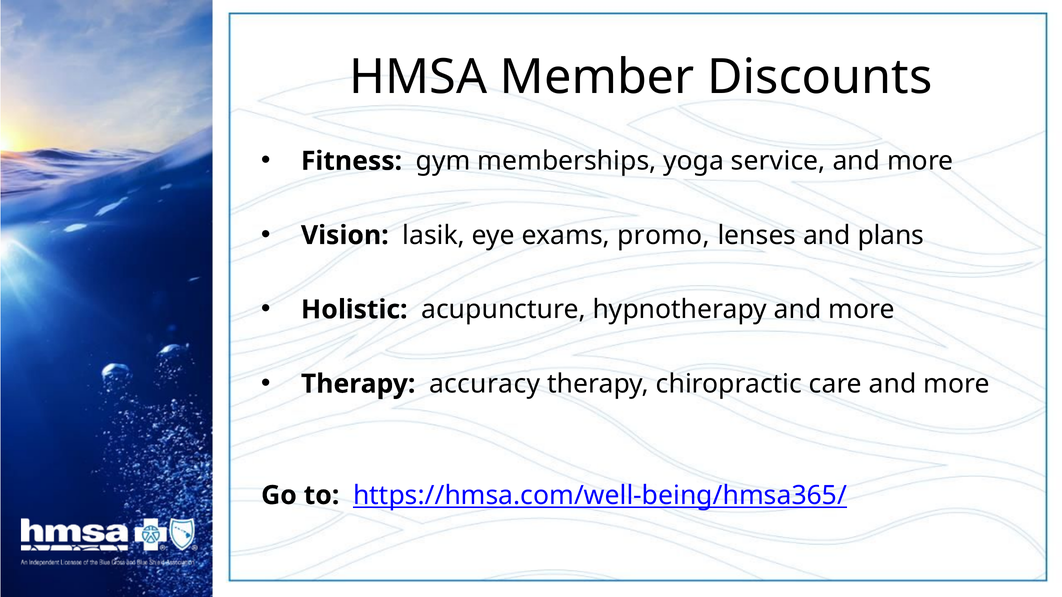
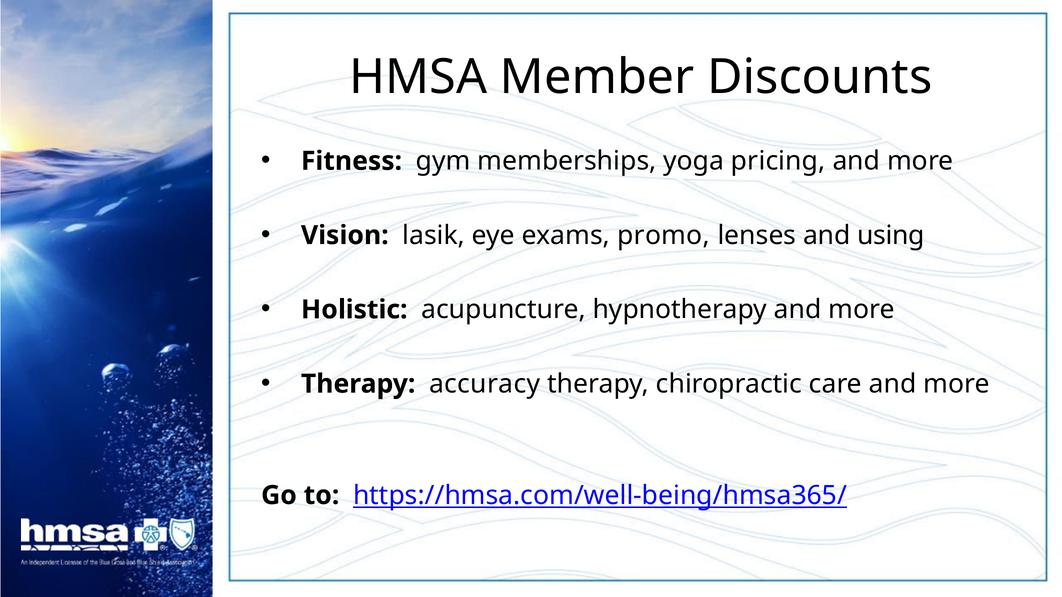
service: service -> pricing (778, 161)
plans: plans -> using (891, 235)
